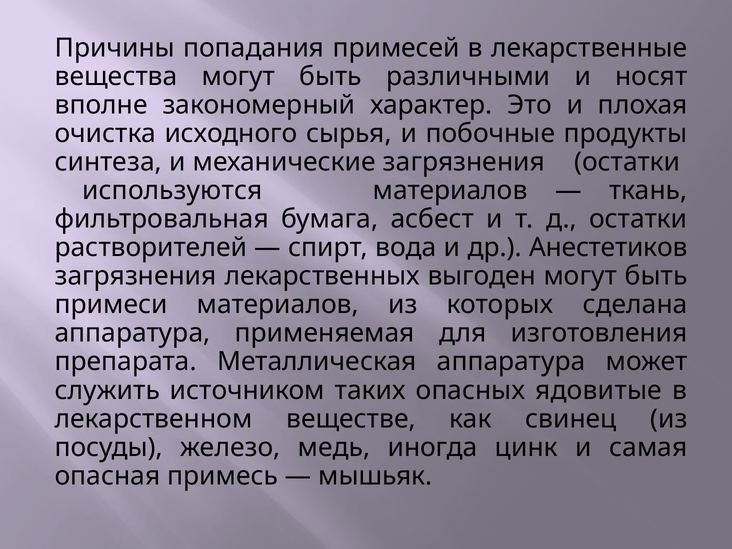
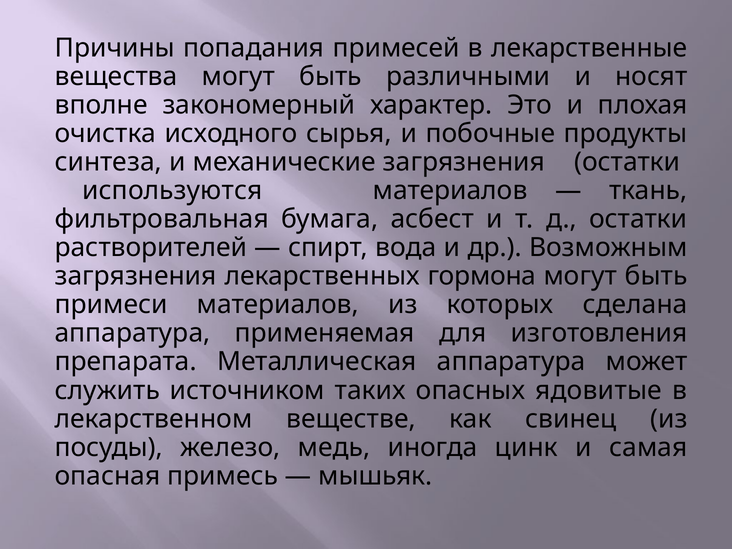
Анестетиков: Анестетиков -> Возможным (608, 248)
выгоден: выгоден -> гормона (482, 276)
